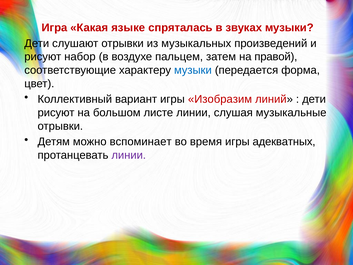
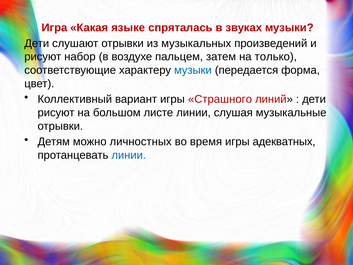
правой: правой -> только (276, 57)
Изобразим: Изобразим -> Страшного (220, 99)
вспоминает: вспоминает -> личностных (141, 142)
линии colour: purple -> blue (129, 155)
